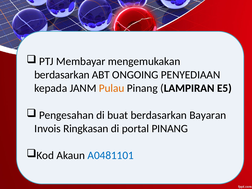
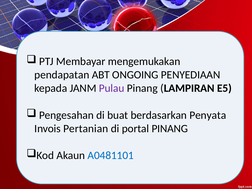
berdasarkan: berdasarkan -> pendapatan (62, 75)
Pulau colour: orange -> purple (112, 88)
Bayaran: Bayaran -> Penyata (208, 115)
Ringkasan: Ringkasan -> Pertanian (86, 129)
